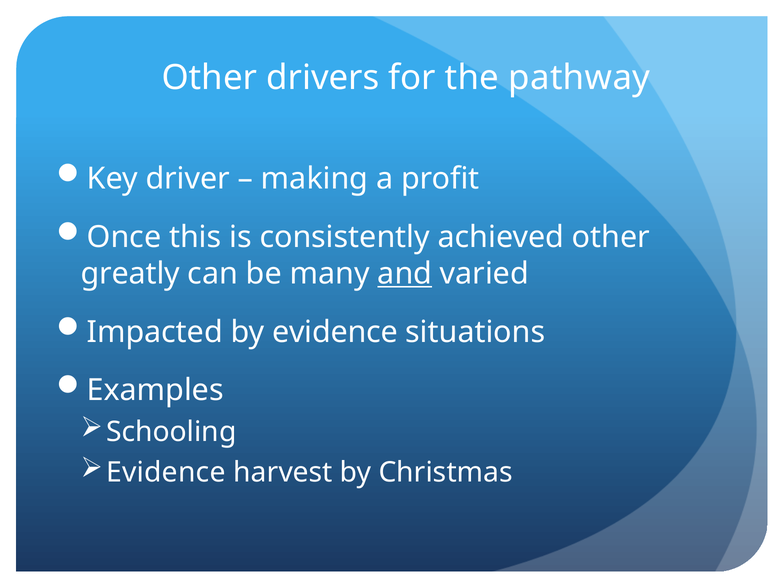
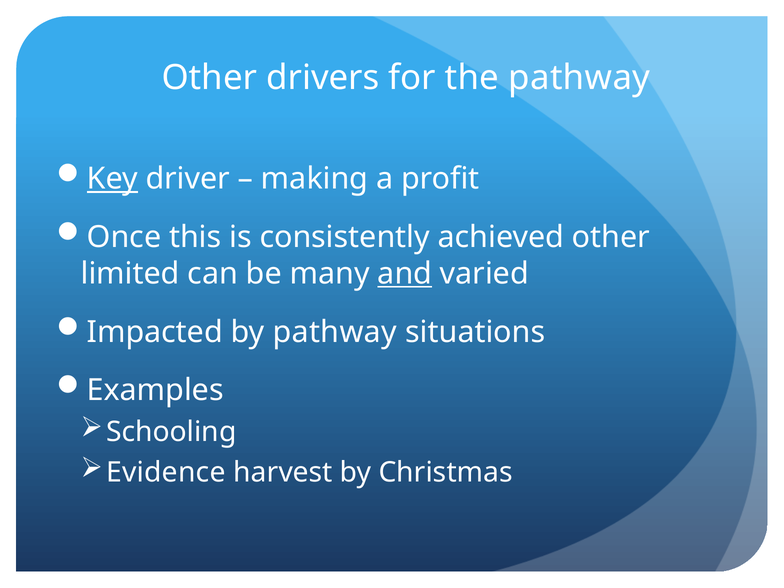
Key underline: none -> present (112, 179)
greatly: greatly -> limited (130, 274)
by evidence: evidence -> pathway (335, 332)
